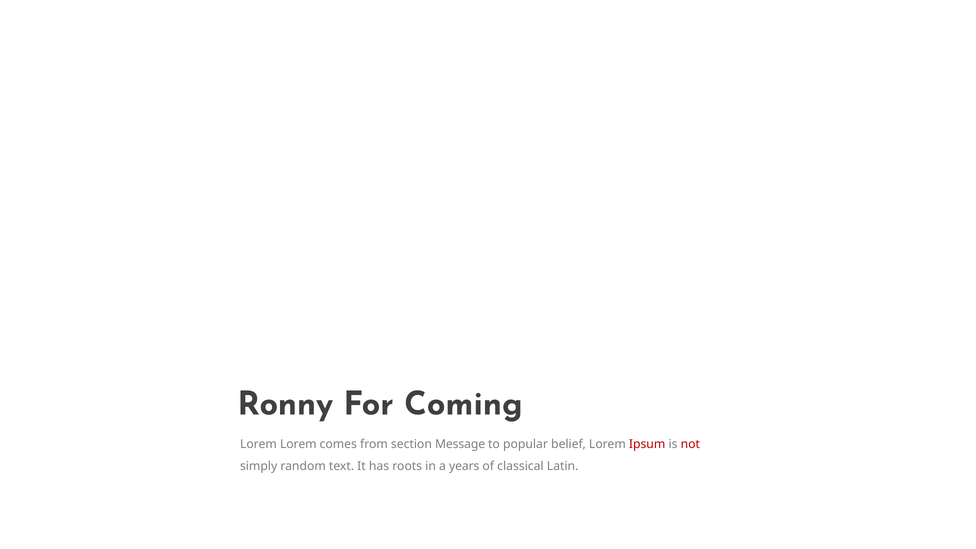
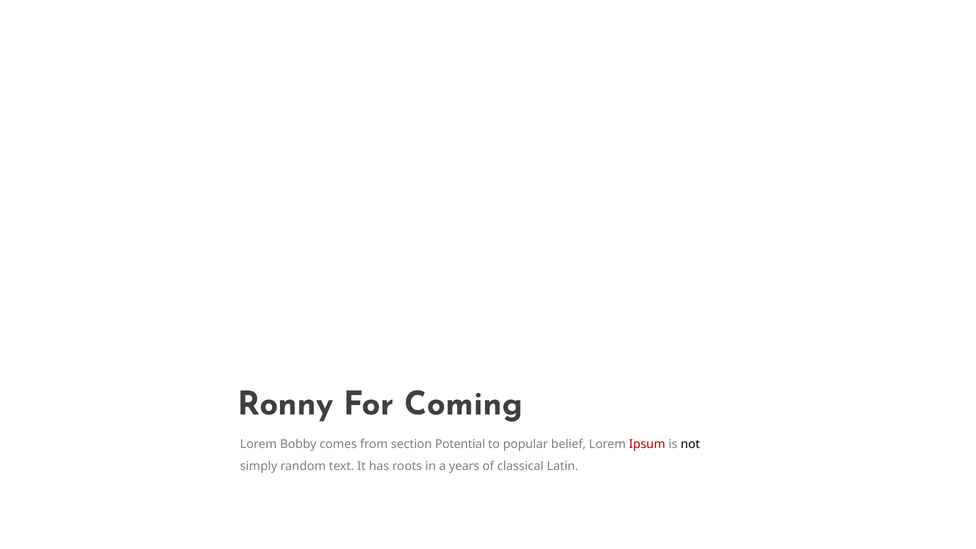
Lorem Lorem: Lorem -> Bobby (298, 444)
Message: Message -> Potential (460, 444)
not colour: red -> black (690, 444)
